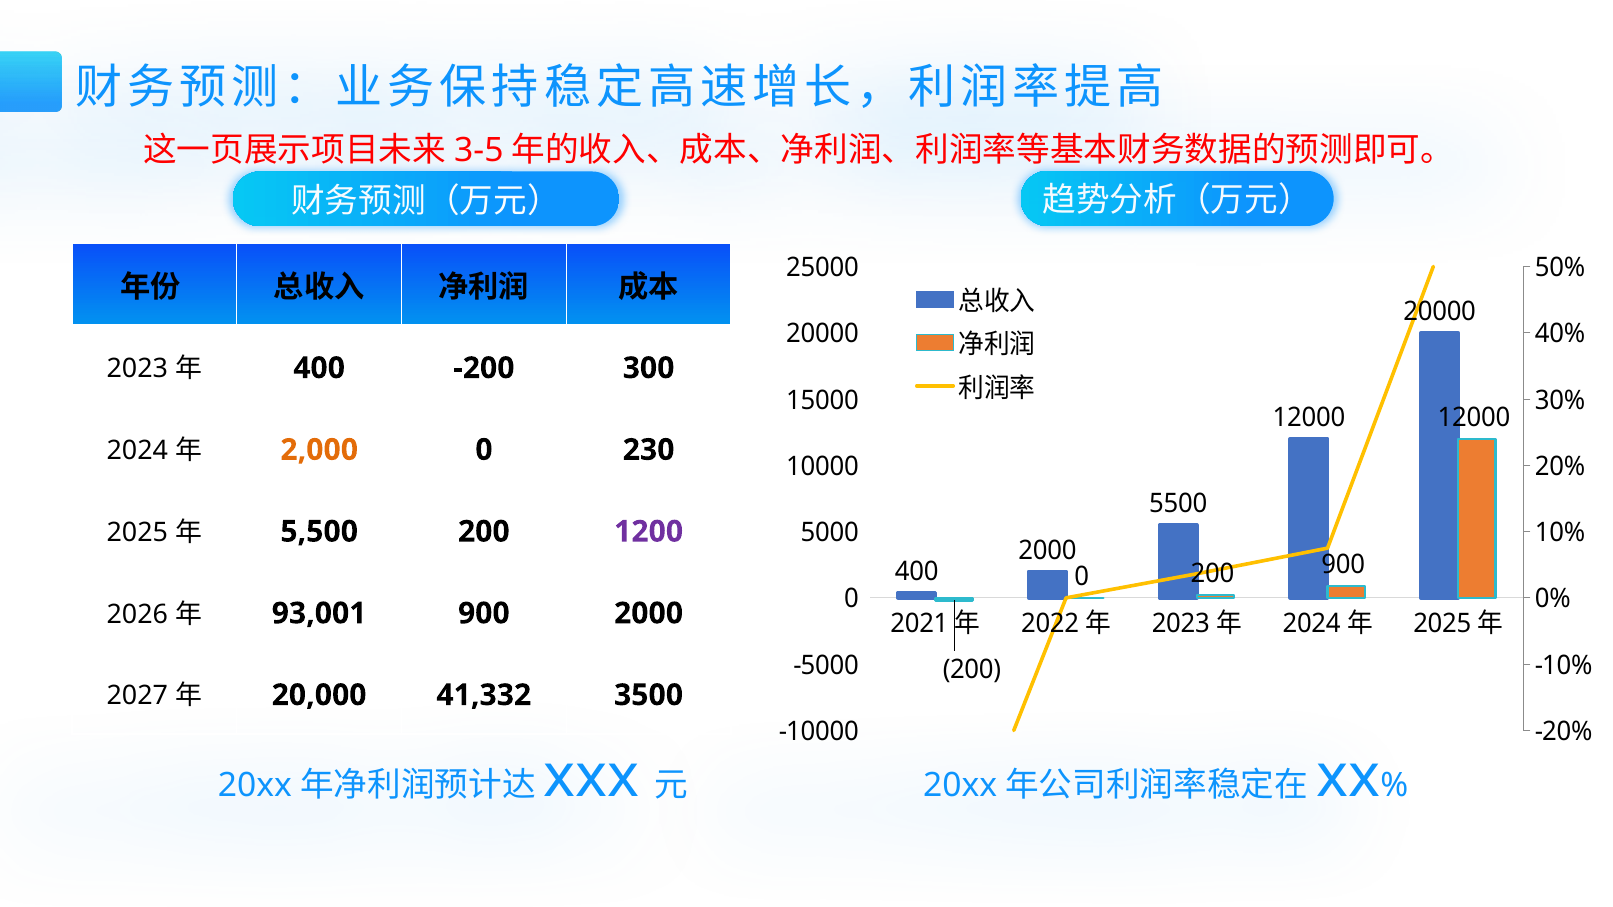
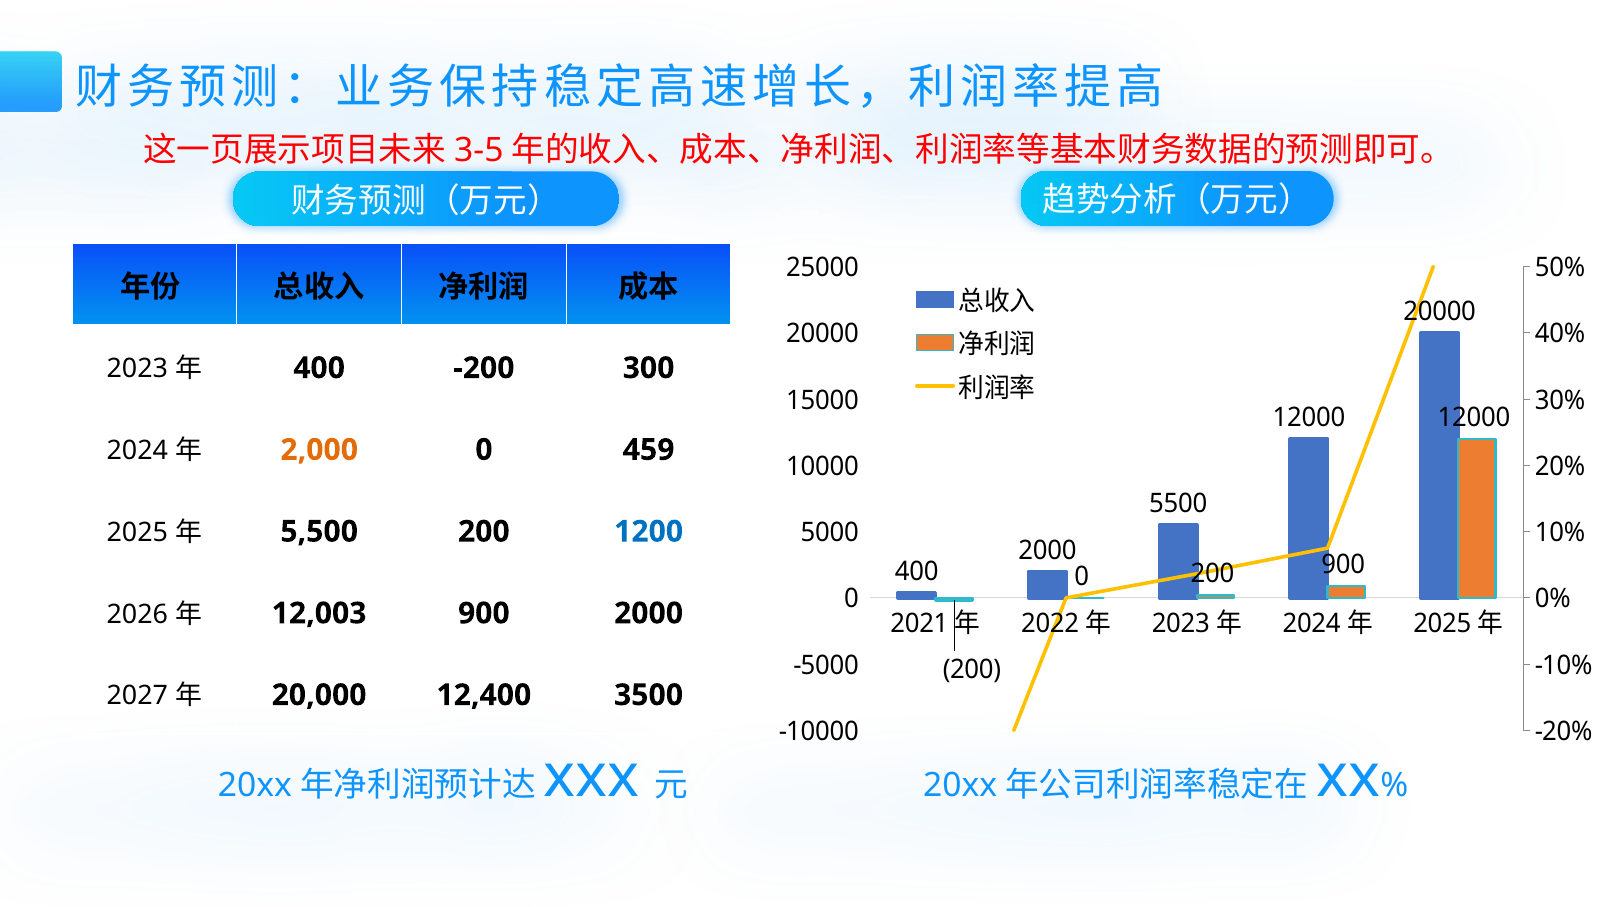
230: 230 -> 459 (649, 450)
1200 colour: purple -> blue (649, 532)
93,001: 93,001 -> 12,003 (319, 614)
41,332: 41,332 -> 12,400 (484, 695)
